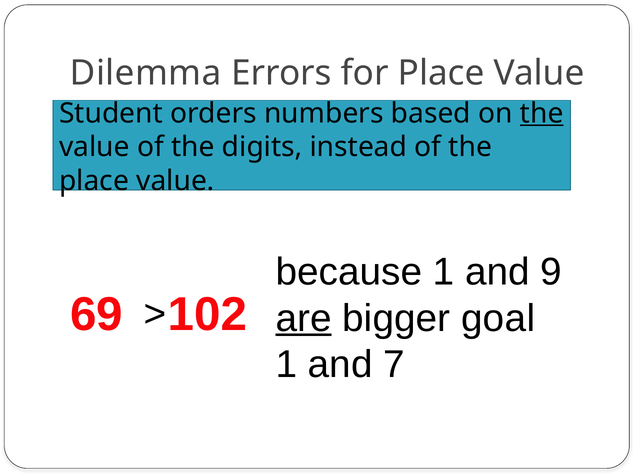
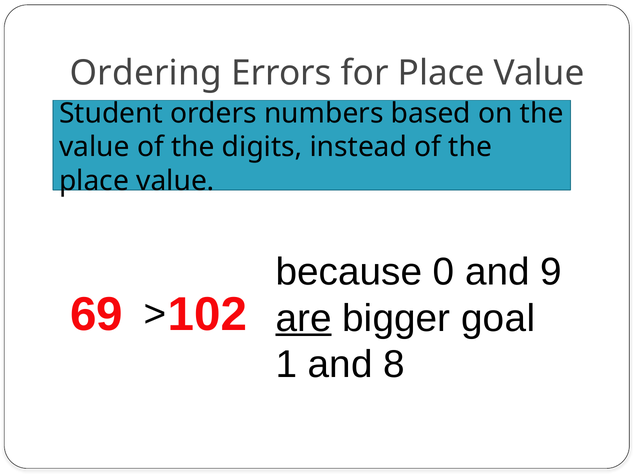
Dilemma: Dilemma -> Ordering (146, 73)
the underline: present -> none (542, 113)
because 1: 1 -> 0 (444, 272)
7: 7 -> 8 (394, 365)
